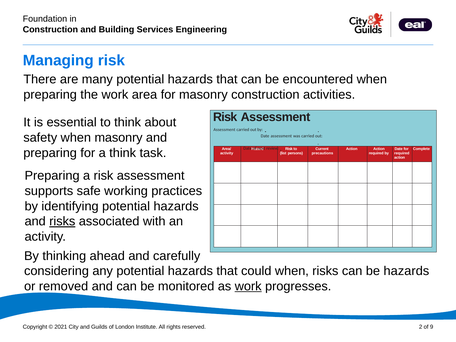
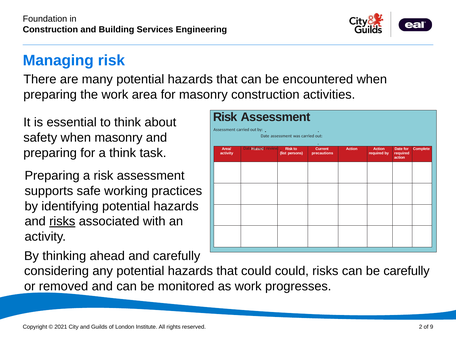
could when: when -> could (292, 271)
be hazards: hazards -> carefully (407, 271)
work underline: present -> none (248, 286)
